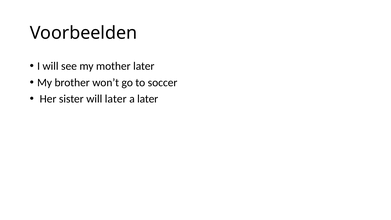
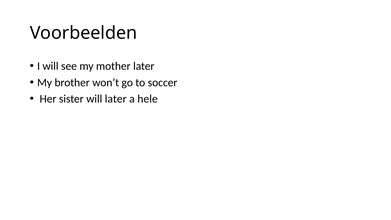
a later: later -> hele (148, 99)
